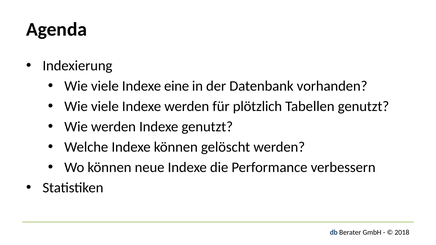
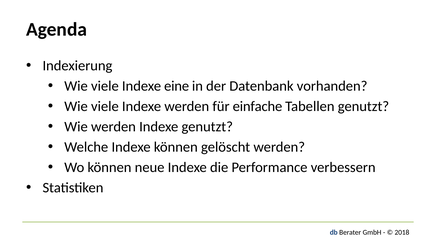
plötzlich: plötzlich -> einfache (257, 107)
